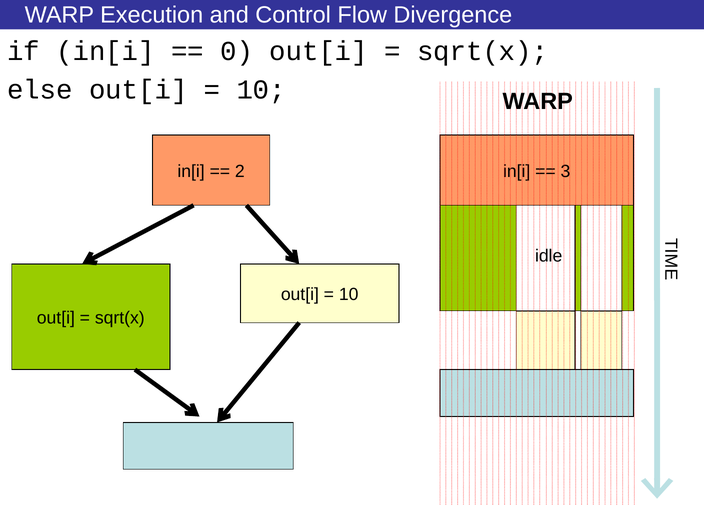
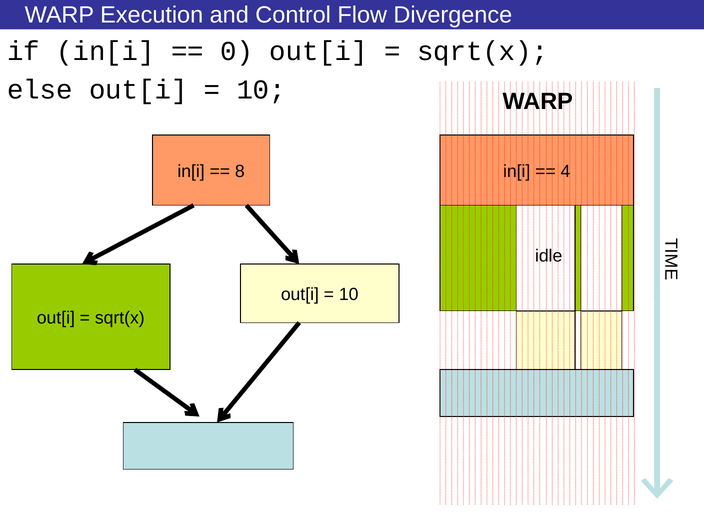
2: 2 -> 8 (240, 171)
3: 3 -> 4 (565, 171)
